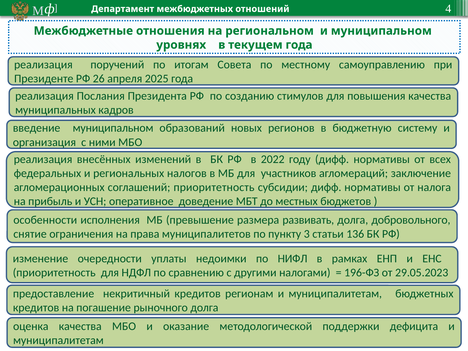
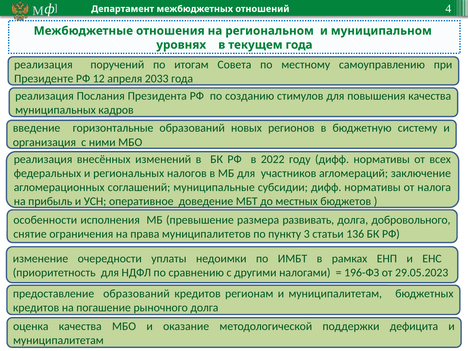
26: 26 -> 12 (99, 79)
2025: 2025 -> 2033 (157, 79)
введение муниципальном: муниципальном -> горизонтальные (113, 128)
соглашений приоритетность: приоритетность -> муниципальные (214, 187)
НИФЛ: НИФЛ -> ИМБТ (292, 258)
предоставление некритичный: некритичный -> образований (136, 294)
